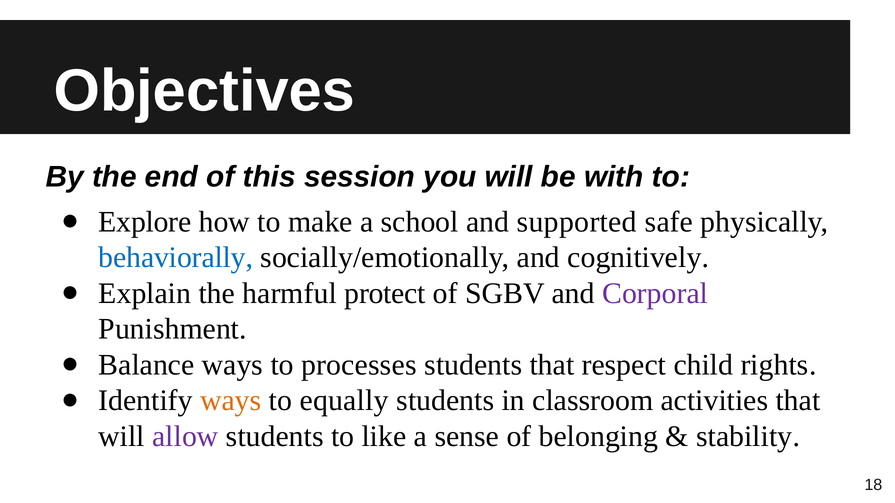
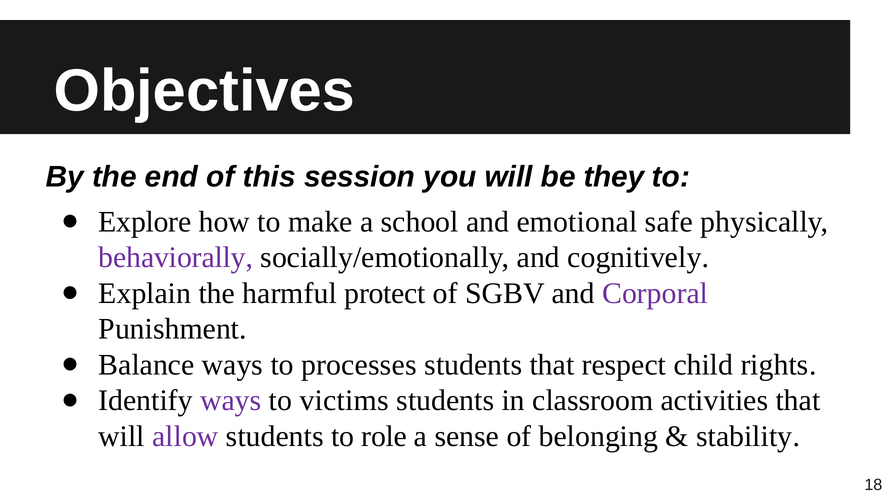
with: with -> they (614, 177)
supported: supported -> emotional (577, 222)
behaviorally colour: blue -> purple (176, 258)
ways colour: orange -> purple (231, 401)
equally: equally -> victims (344, 401)
like: like -> role (384, 437)
